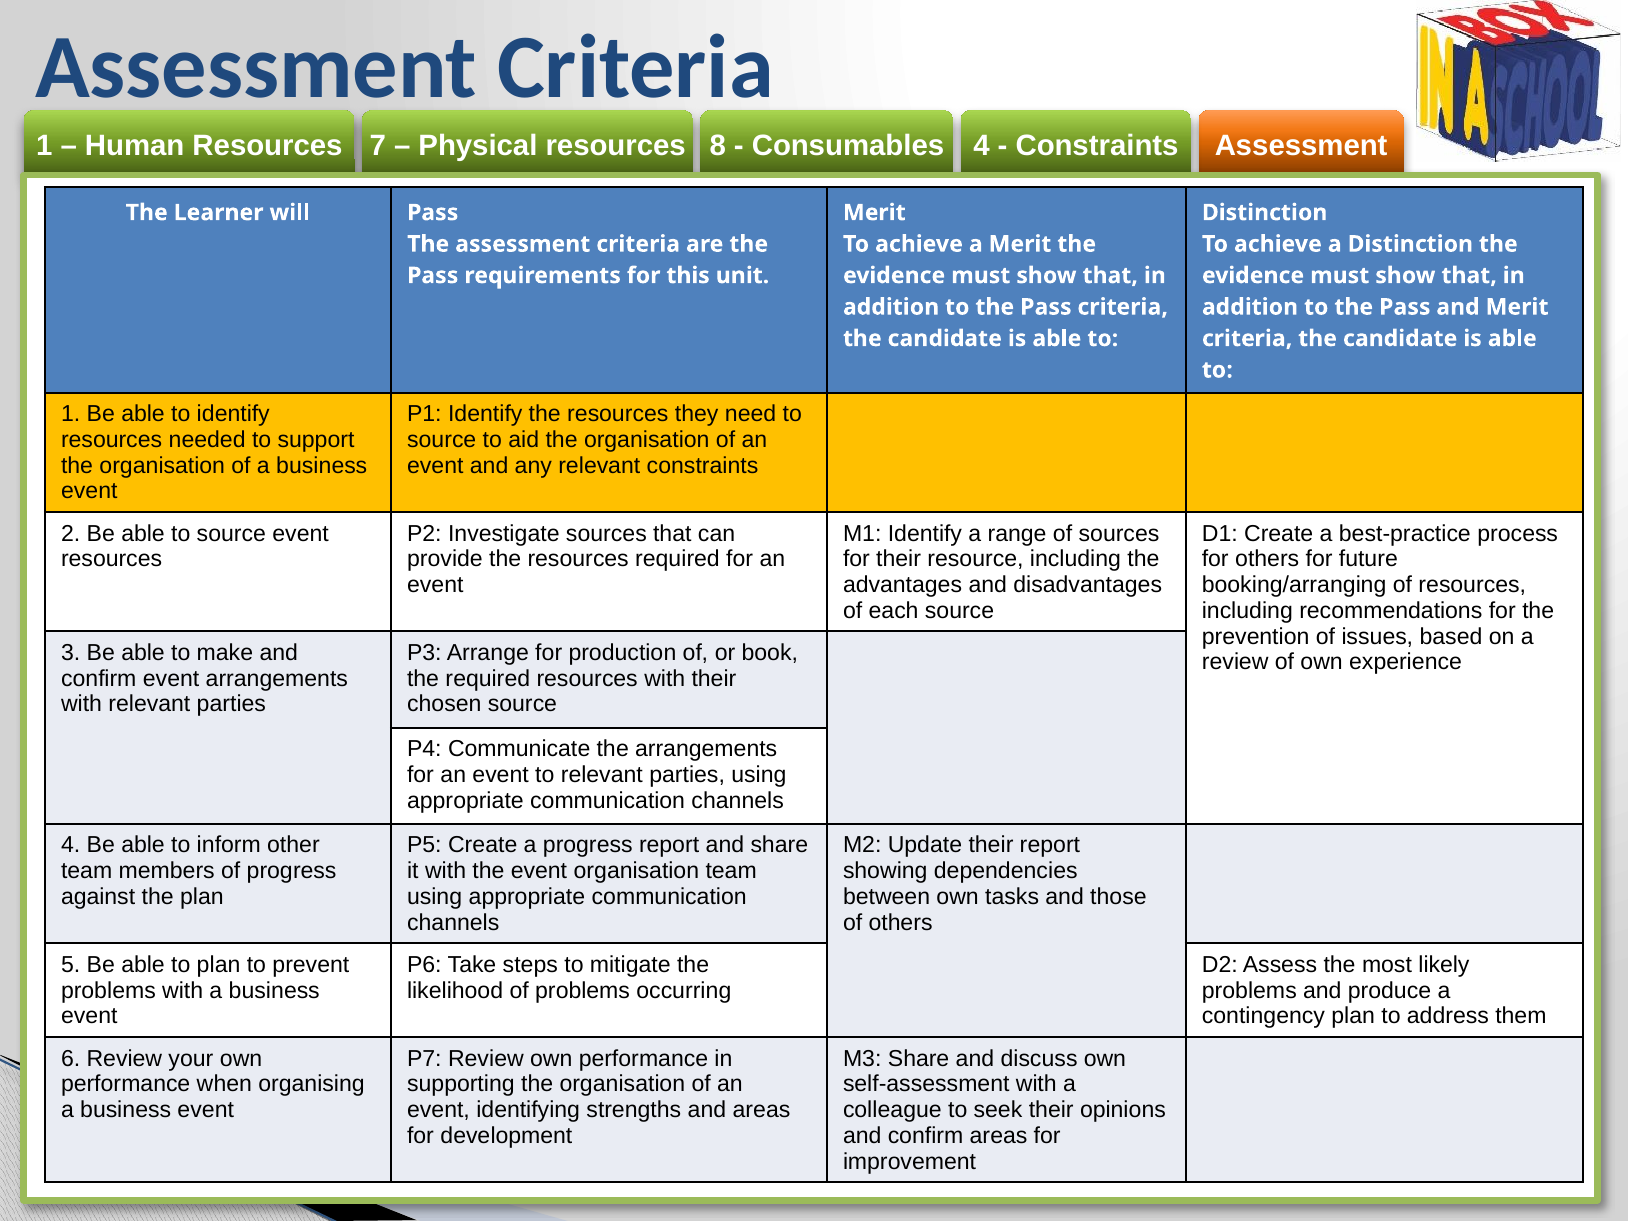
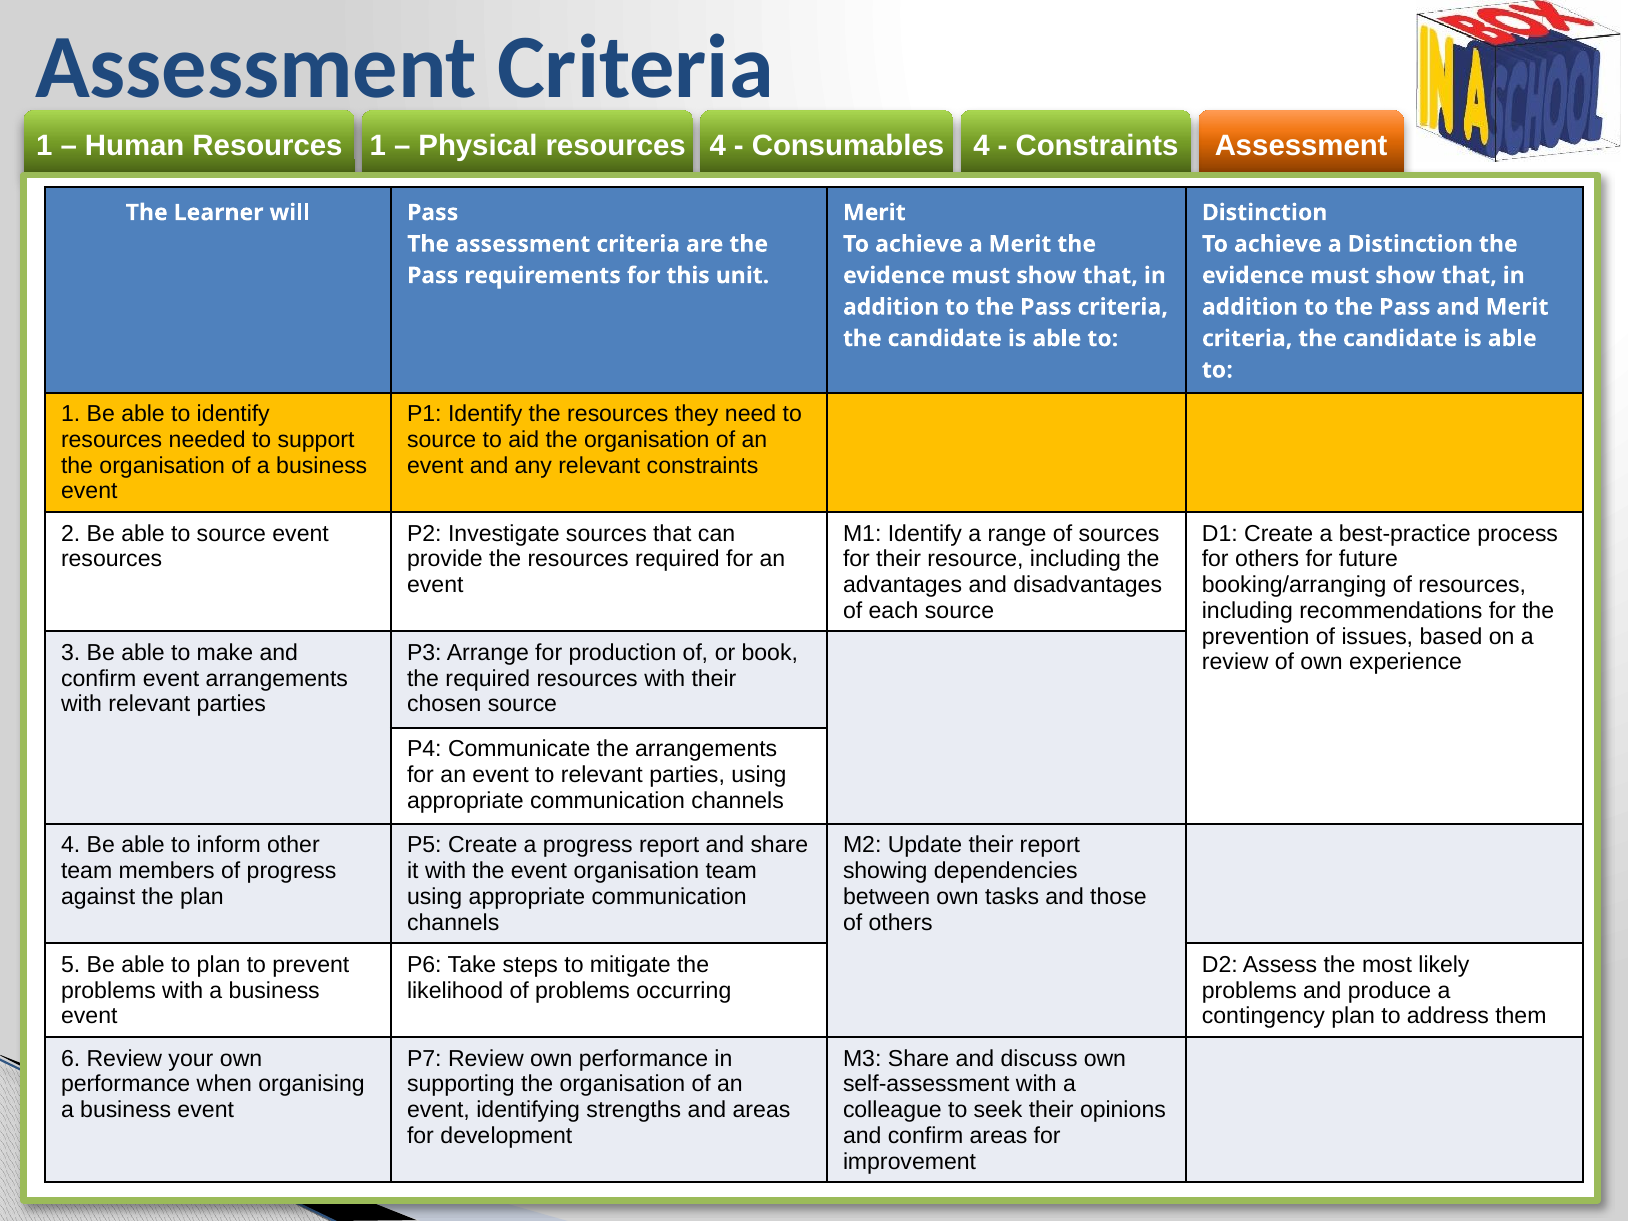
Resources 7: 7 -> 1 (378, 146)
resources 8: 8 -> 4 (718, 146)
